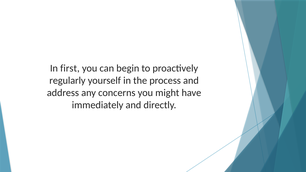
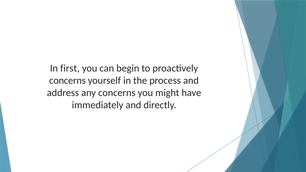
regularly: regularly -> concerns (67, 81)
